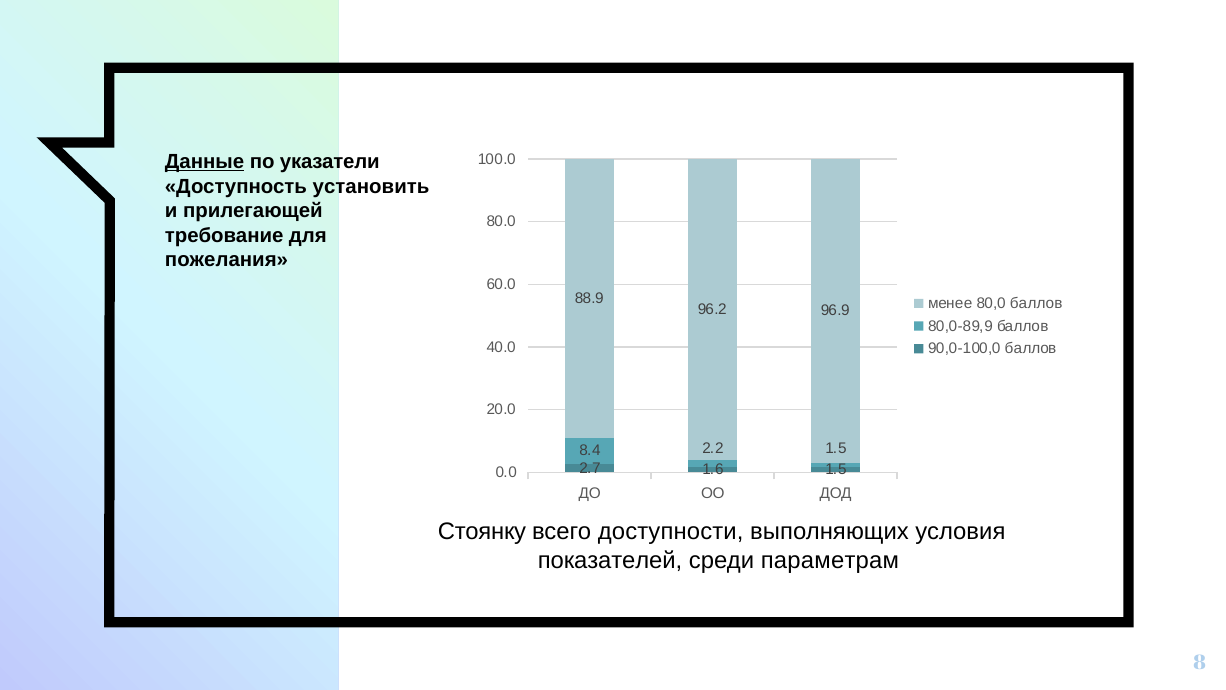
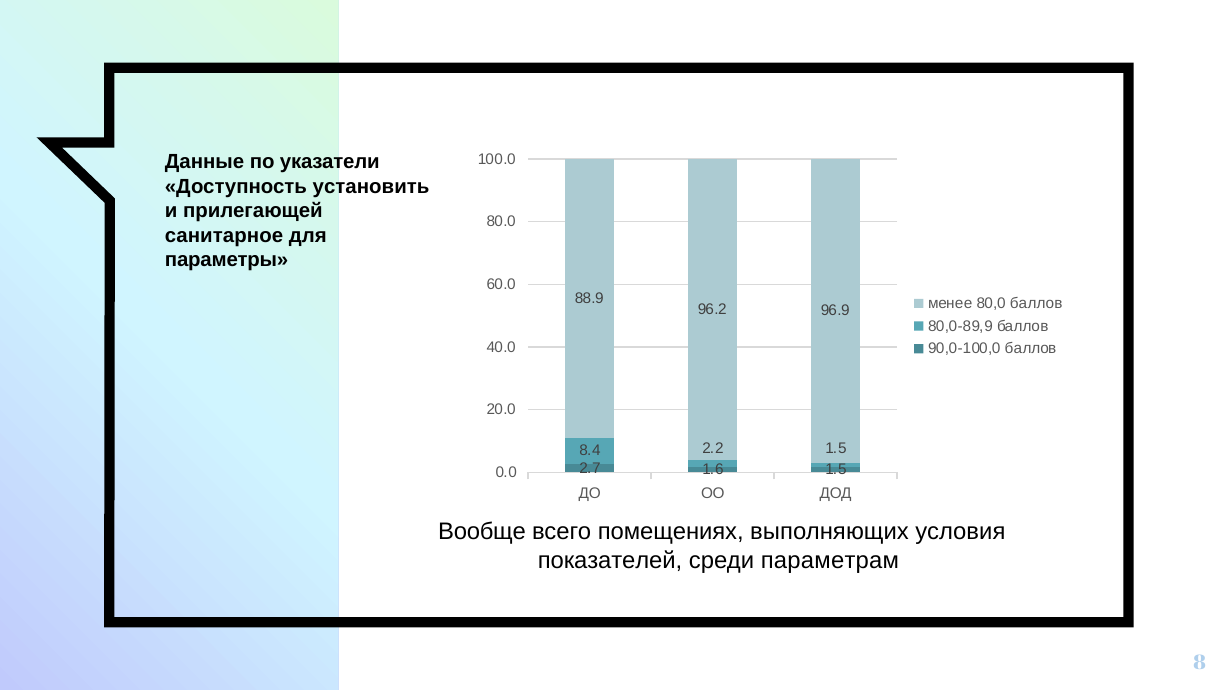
Данные underline: present -> none (205, 162)
требование: требование -> санитарное (224, 235)
пожелания: пожелания -> параметры (227, 260)
Стоянку: Стоянку -> Вообще (482, 532)
доступности: доступности -> помещениях (671, 532)
